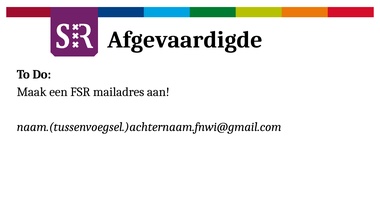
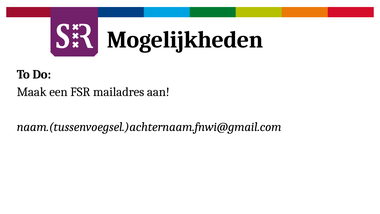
Afgevaardigde: Afgevaardigde -> Mogelijkheden (185, 40)
